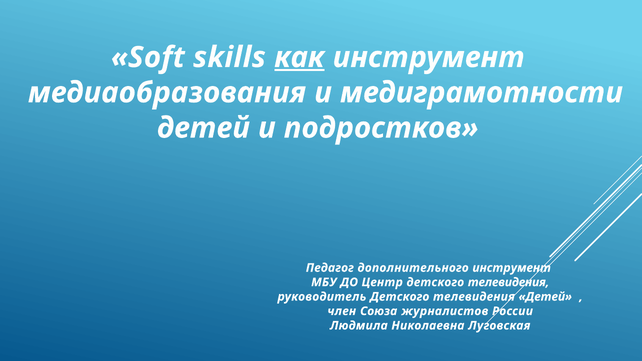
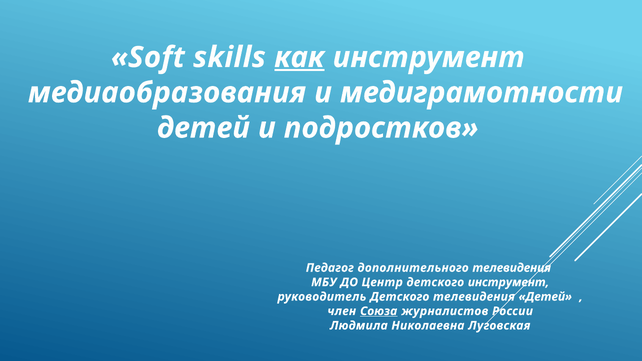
дополнительного инструмент: инструмент -> телевидения (512, 268)
Центр детского телевидения: телевидения -> инструмент (508, 282)
Союза underline: none -> present (379, 311)
